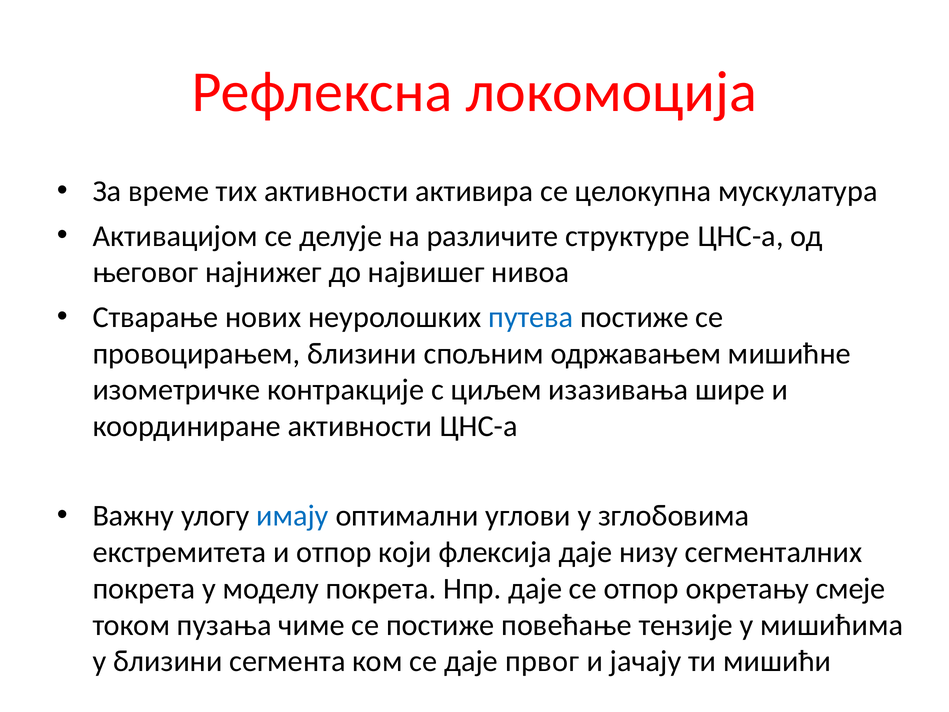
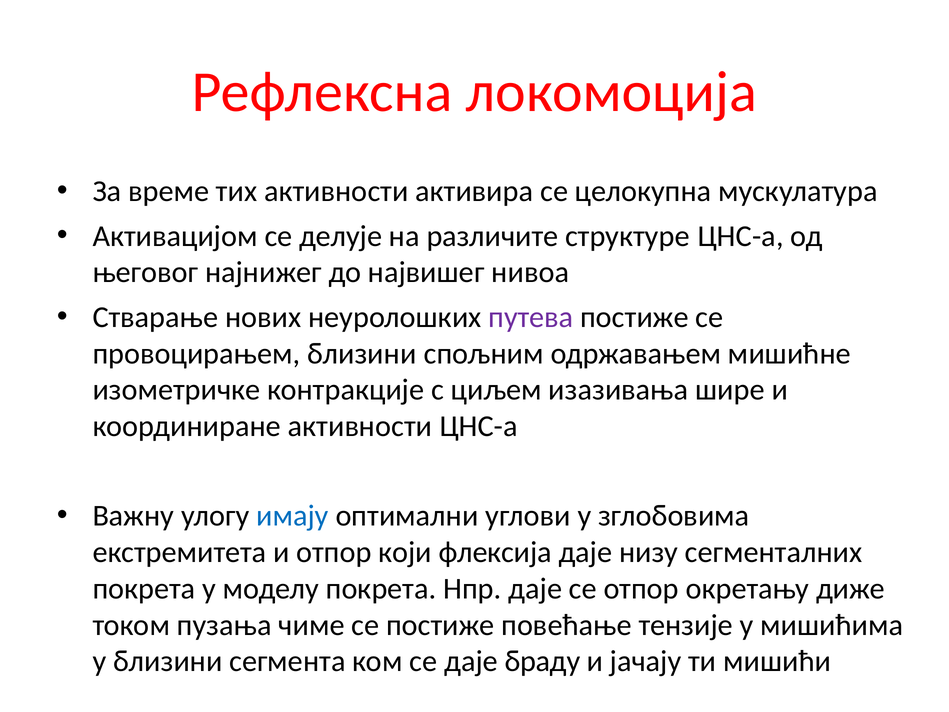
путева colour: blue -> purple (531, 317)
смеје: смеје -> диже (850, 588)
првог: првог -> браду (542, 661)
